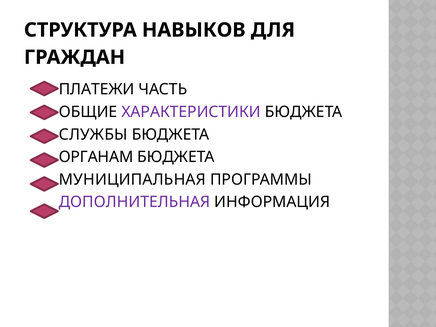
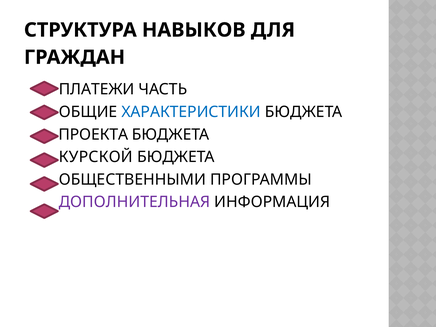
ХАРАКТЕРИСТИКИ colour: purple -> blue (191, 112)
СЛУЖБЫ: СЛУЖБЫ -> ПРОЕКТА (93, 134)
ОРГАНАМ: ОРГАНАМ -> КУРСКОЙ (96, 157)
МУНИЦИПАЛЬНАЯ: МУНИЦИПАЛЬНАЯ -> ОБЩЕСТВЕННЫМИ (132, 180)
